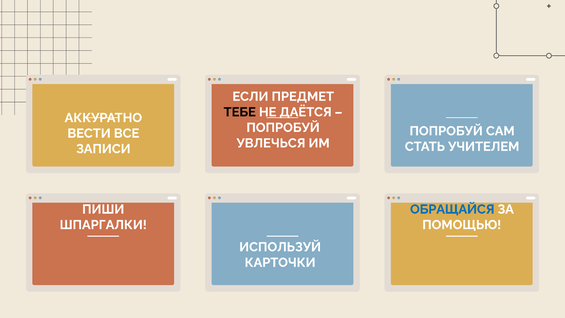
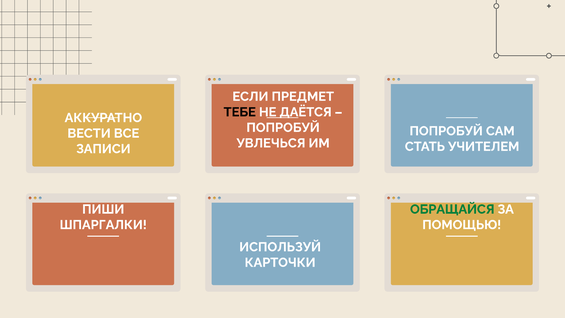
ОБРАЩАЙСЯ colour: blue -> green (452, 209)
